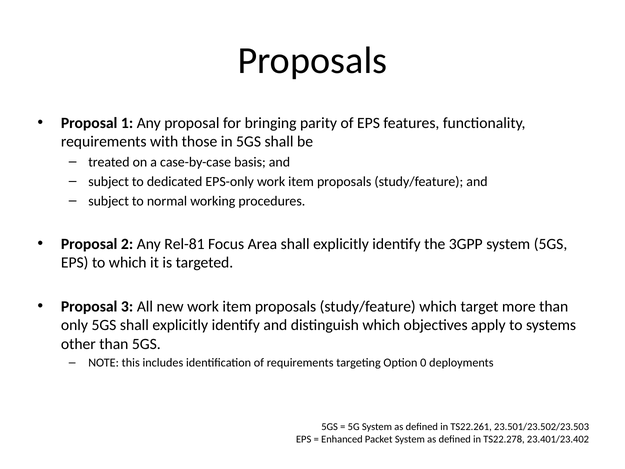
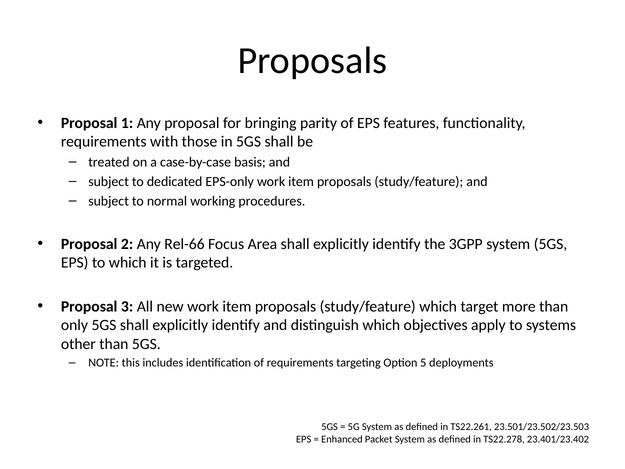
Rel-81: Rel-81 -> Rel-66 (184, 244)
0: 0 -> 5 (423, 363)
